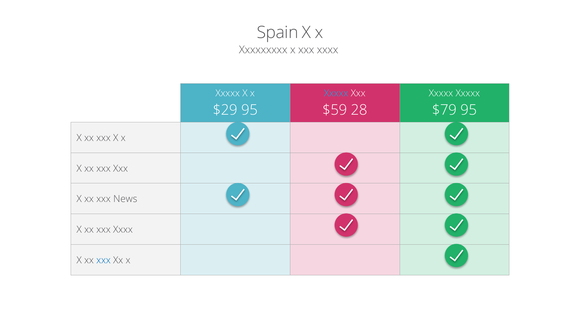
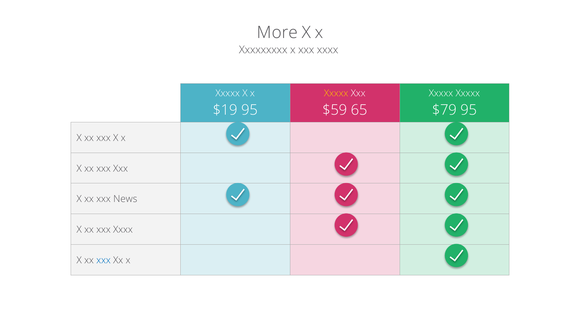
Spain: Spain -> More (277, 32)
Xxxxx colour: light blue -> yellow (336, 93)
$29: $29 -> $19 (225, 110)
28: 28 -> 65 (359, 110)
